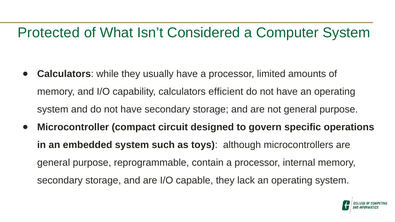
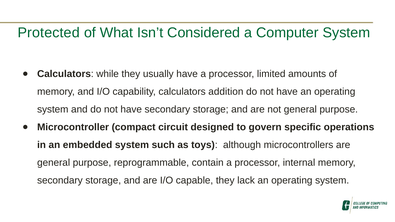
efficient: efficient -> addition (226, 92)
